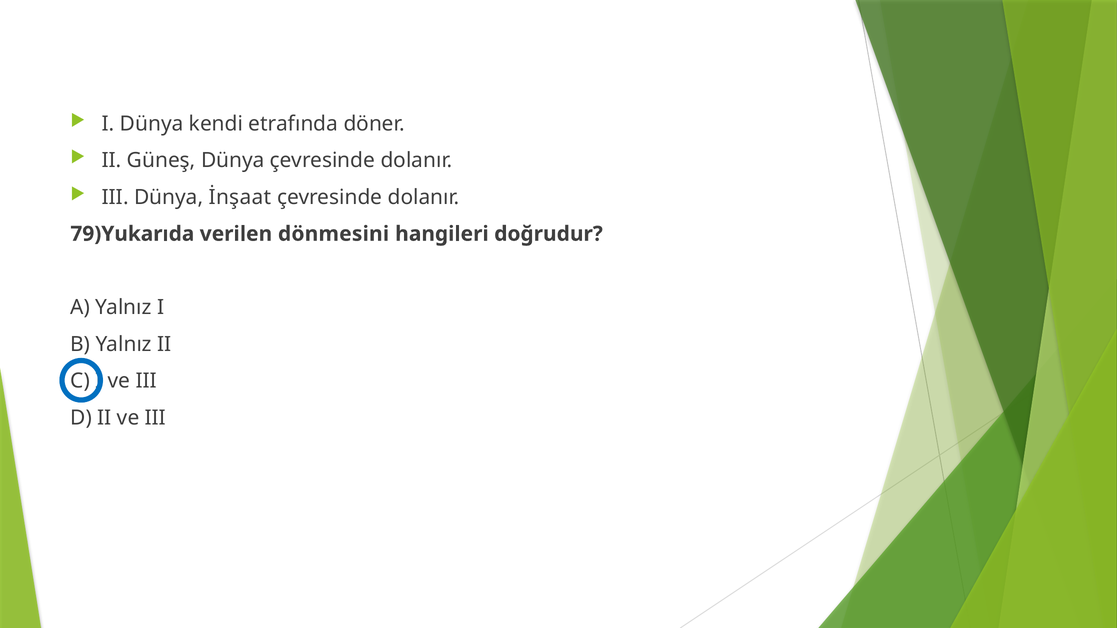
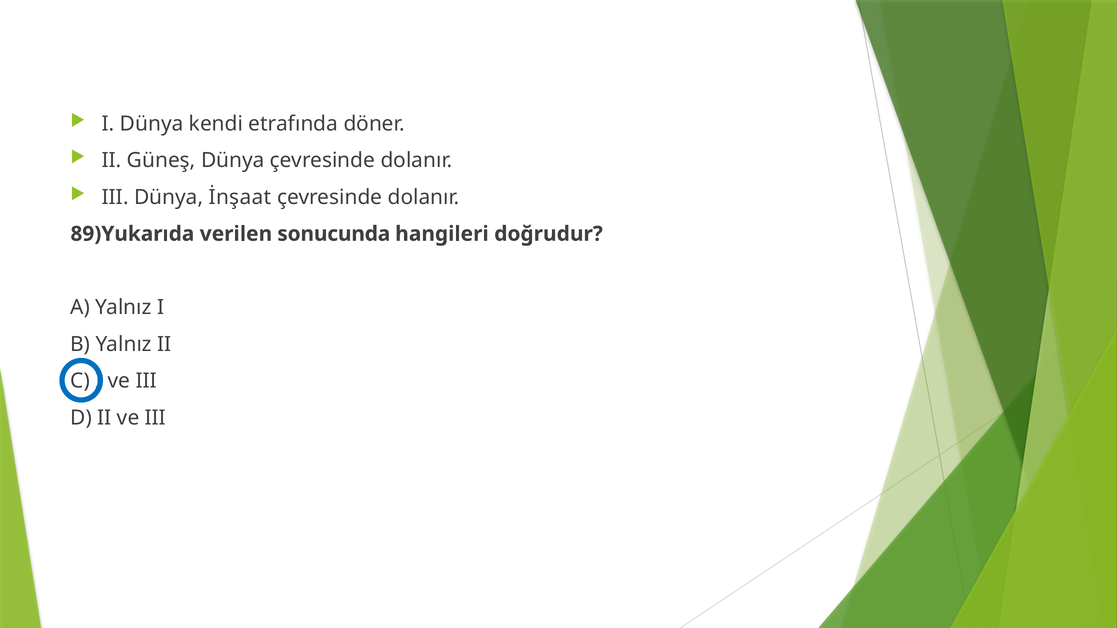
79)Yukarıda: 79)Yukarıda -> 89)Yukarıda (132, 234)
dönmesini: dönmesini -> sonucunda (334, 234)
